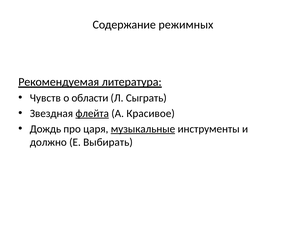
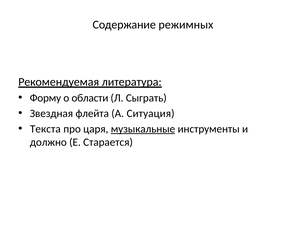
Чувств: Чувств -> Форму (45, 98)
флейта underline: present -> none (92, 113)
Красивое: Красивое -> Ситуация (151, 113)
Дождь: Дождь -> Текста (45, 129)
Выбирать: Выбирать -> Старается (108, 142)
